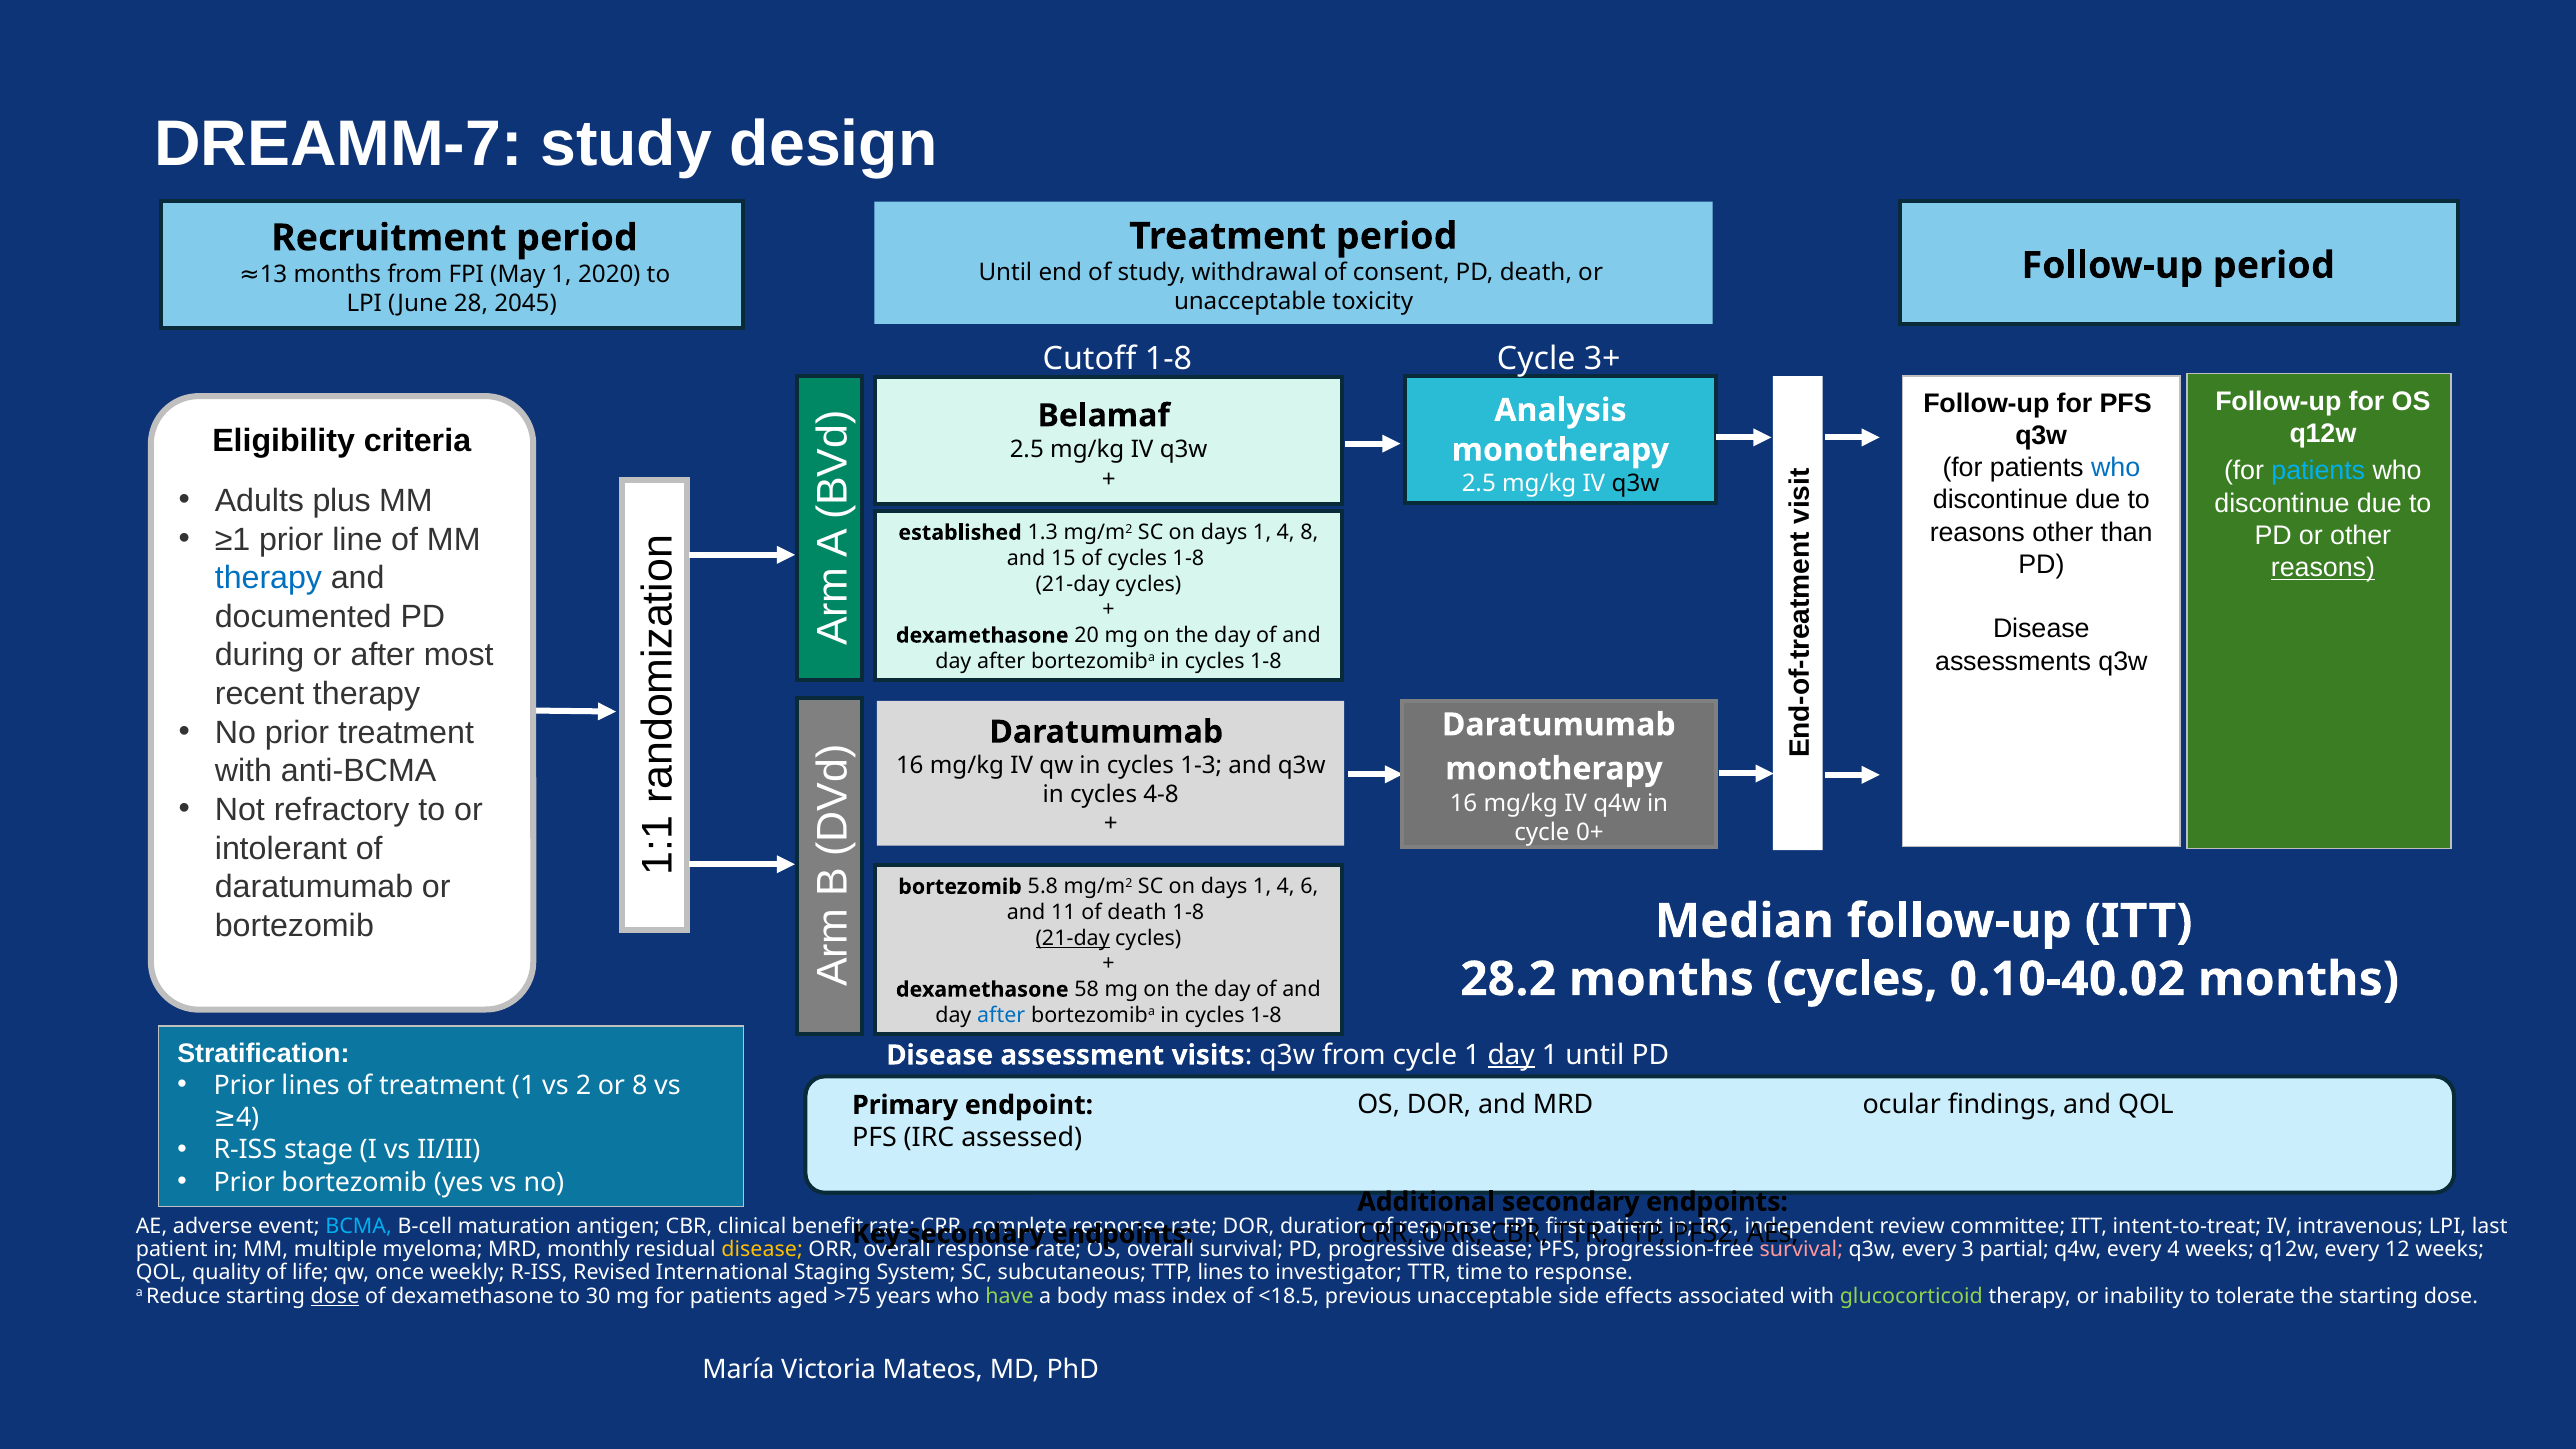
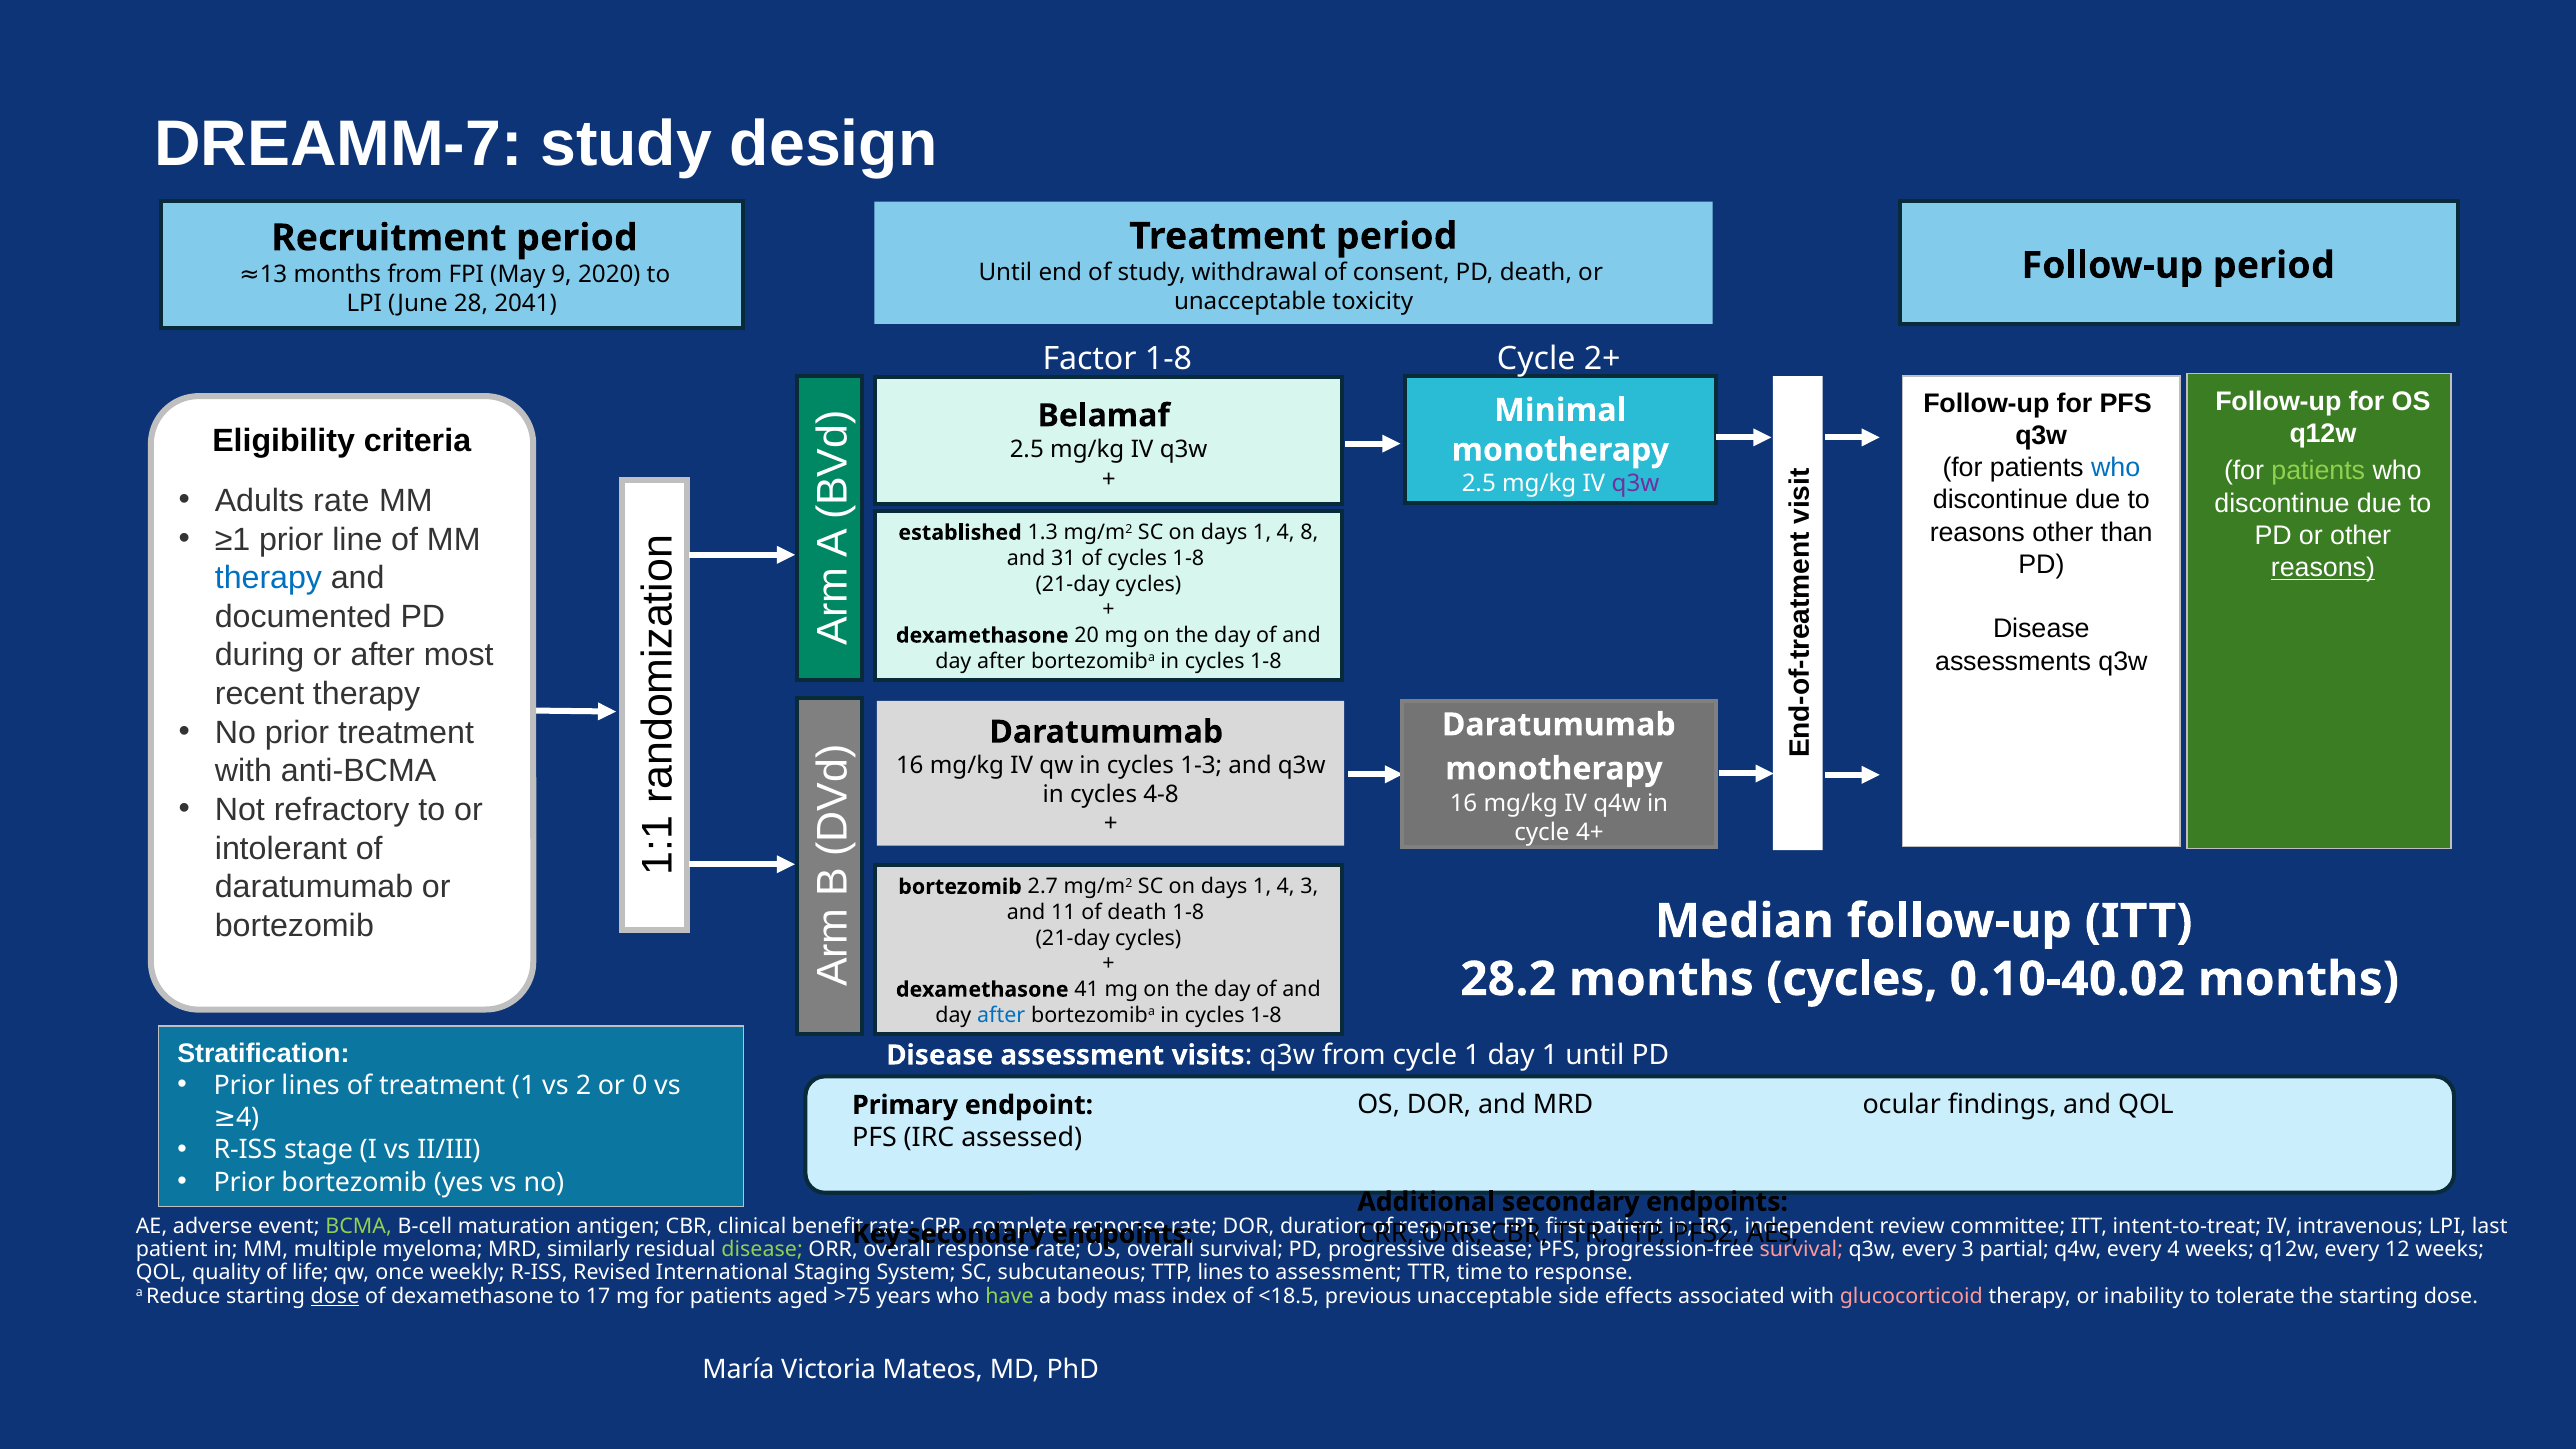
May 1: 1 -> 9 (562, 274)
2045: 2045 -> 2041 (526, 303)
Cutoff: Cutoff -> Factor (1090, 359)
3+: 3+ -> 2+ (1602, 359)
Analysis: Analysis -> Minimal (1560, 410)
patients colour: light blue -> light green (2318, 471)
q3w colour: black -> purple (1636, 483)
Adults plus: plus -> rate (341, 501)
15: 15 -> 31 (1063, 558)
0+: 0+ -> 4+ (1590, 832)
5.8: 5.8 -> 2.7 (1043, 887)
4 6: 6 -> 3 (1309, 887)
21-day underline: present -> none (1073, 938)
58: 58 -> 41 (1087, 990)
day underline: present -> none (1511, 1055)
or 8: 8 -> 0 (640, 1086)
BCMA colour: light blue -> light green (359, 1227)
monthly: monthly -> similarly (588, 1250)
disease colour: yellow -> light green (762, 1250)
to investigator: investigator -> assessment (1339, 1273)
30: 30 -> 17 (598, 1296)
glucocorticoid colour: light green -> pink (1911, 1296)
